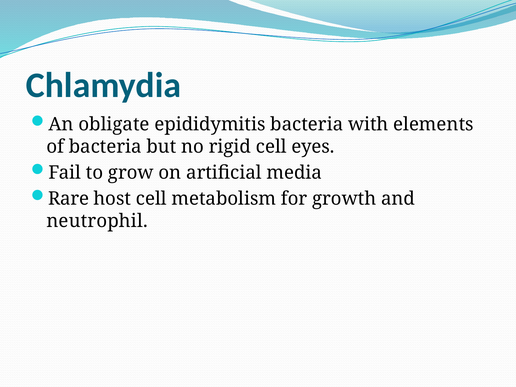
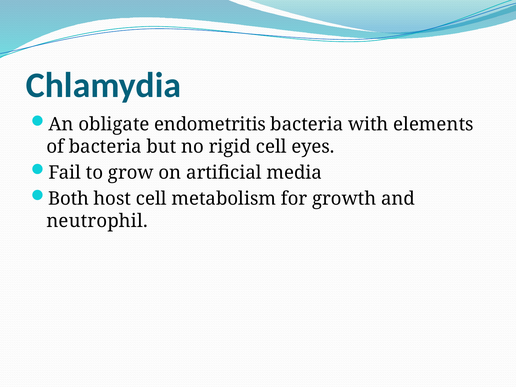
epididymitis: epididymitis -> endometritis (210, 124)
Rare: Rare -> Both (69, 199)
